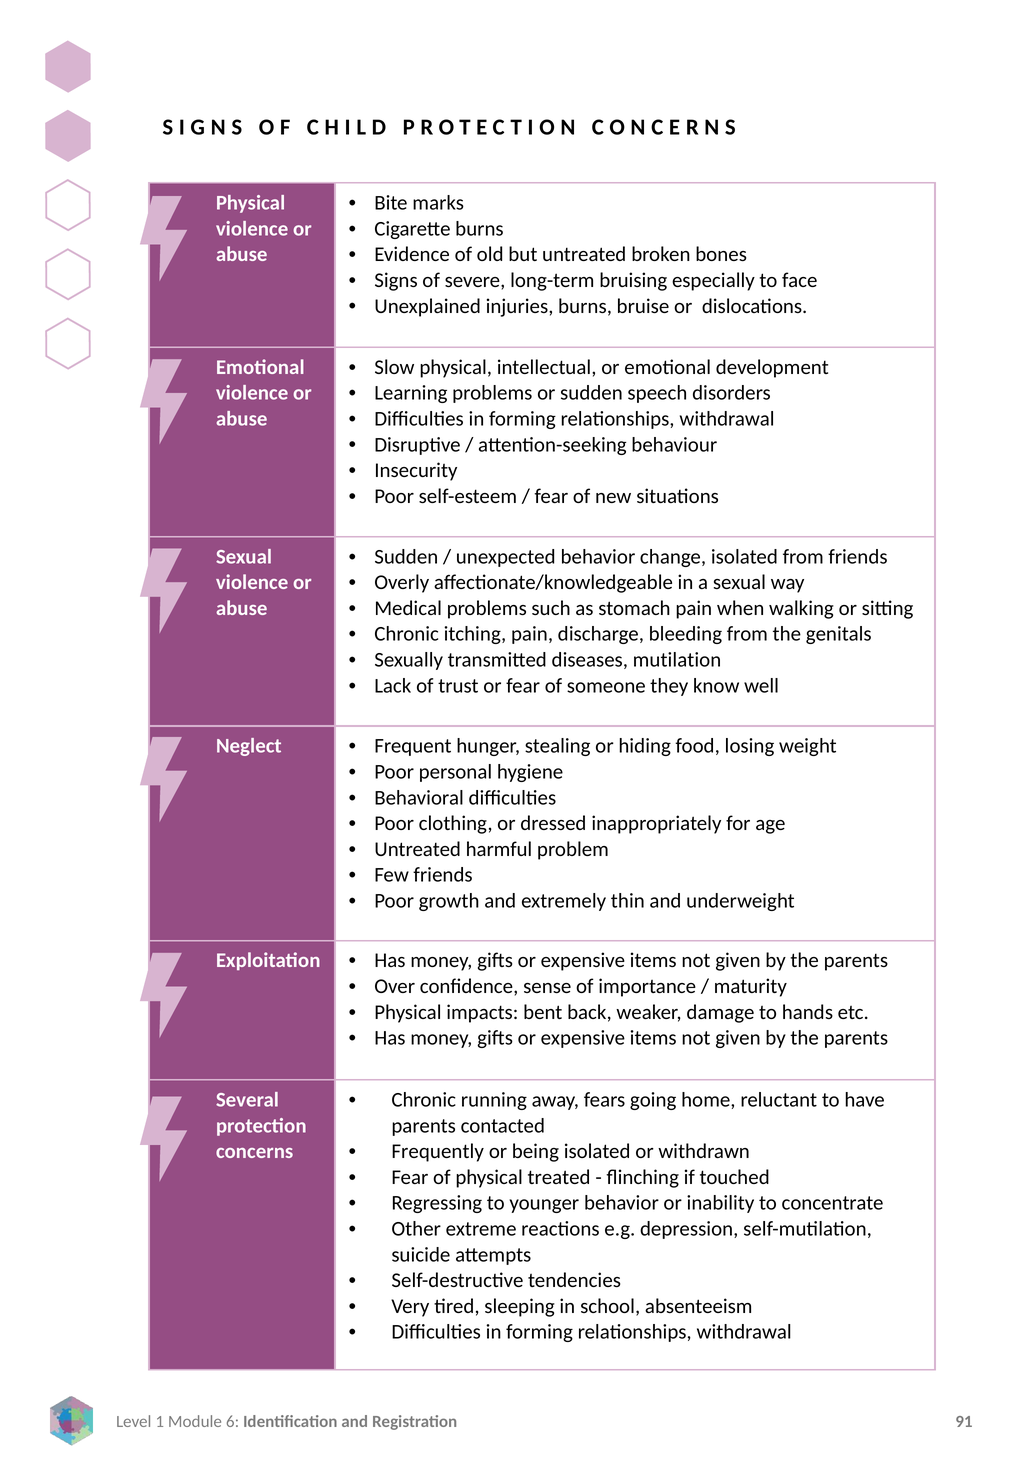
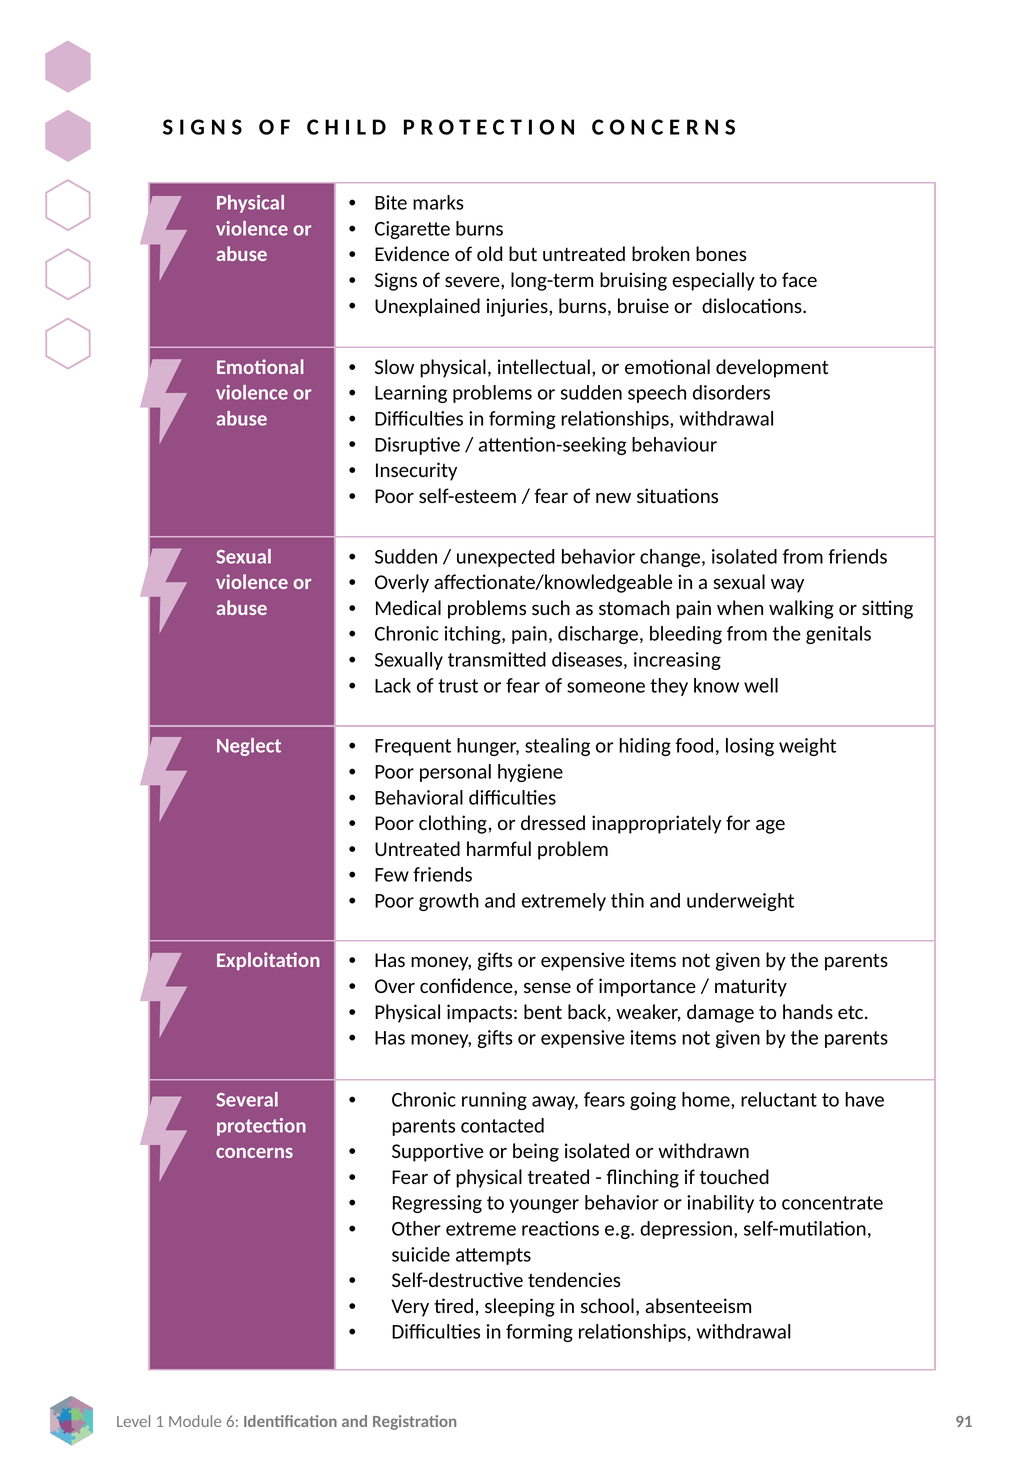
mutilation: mutilation -> increasing (677, 660)
Frequently: Frequently -> Supportive (438, 1151)
